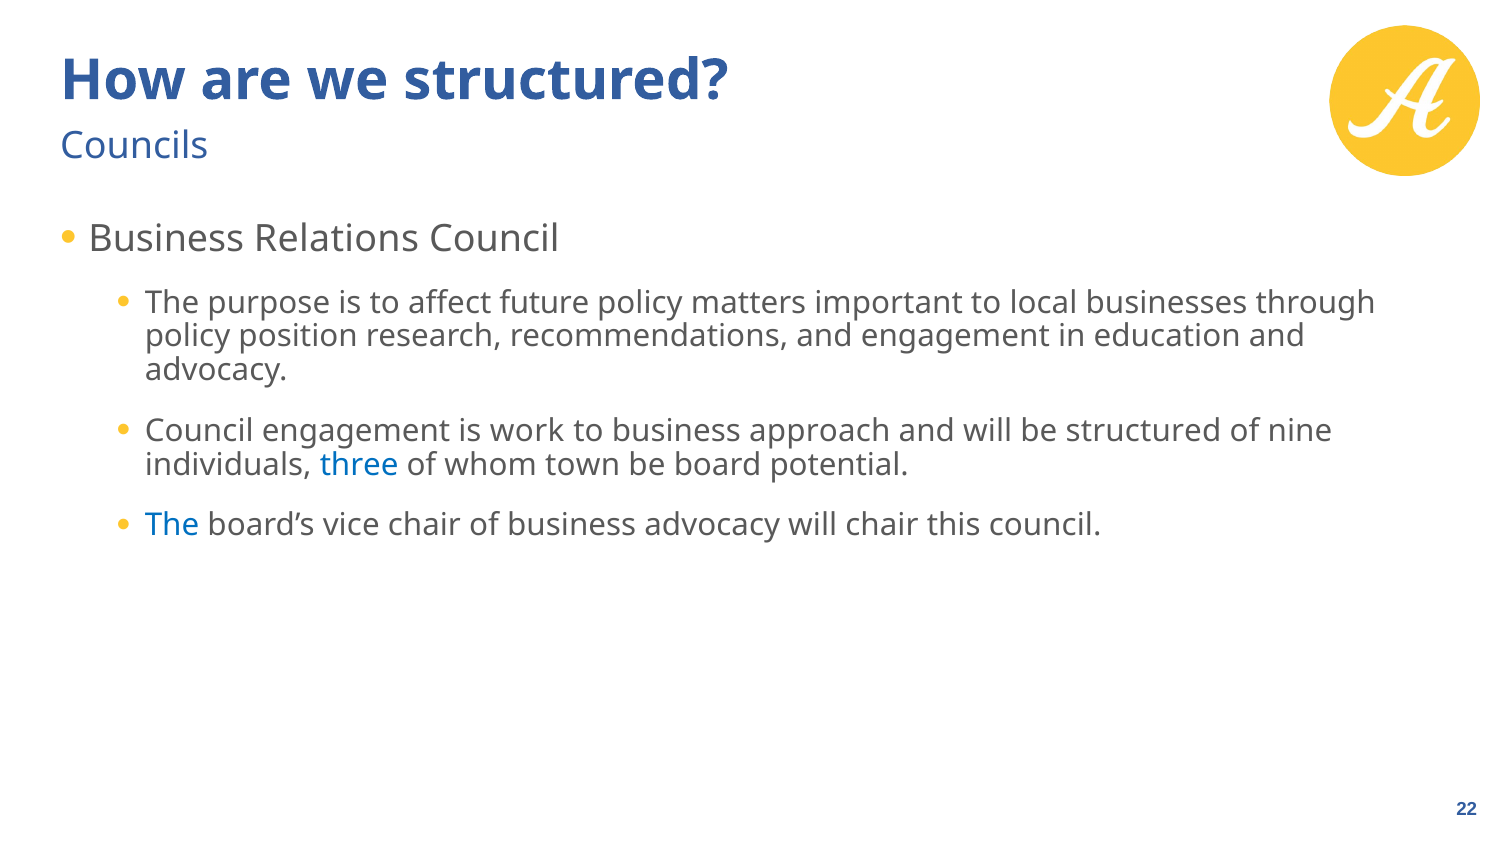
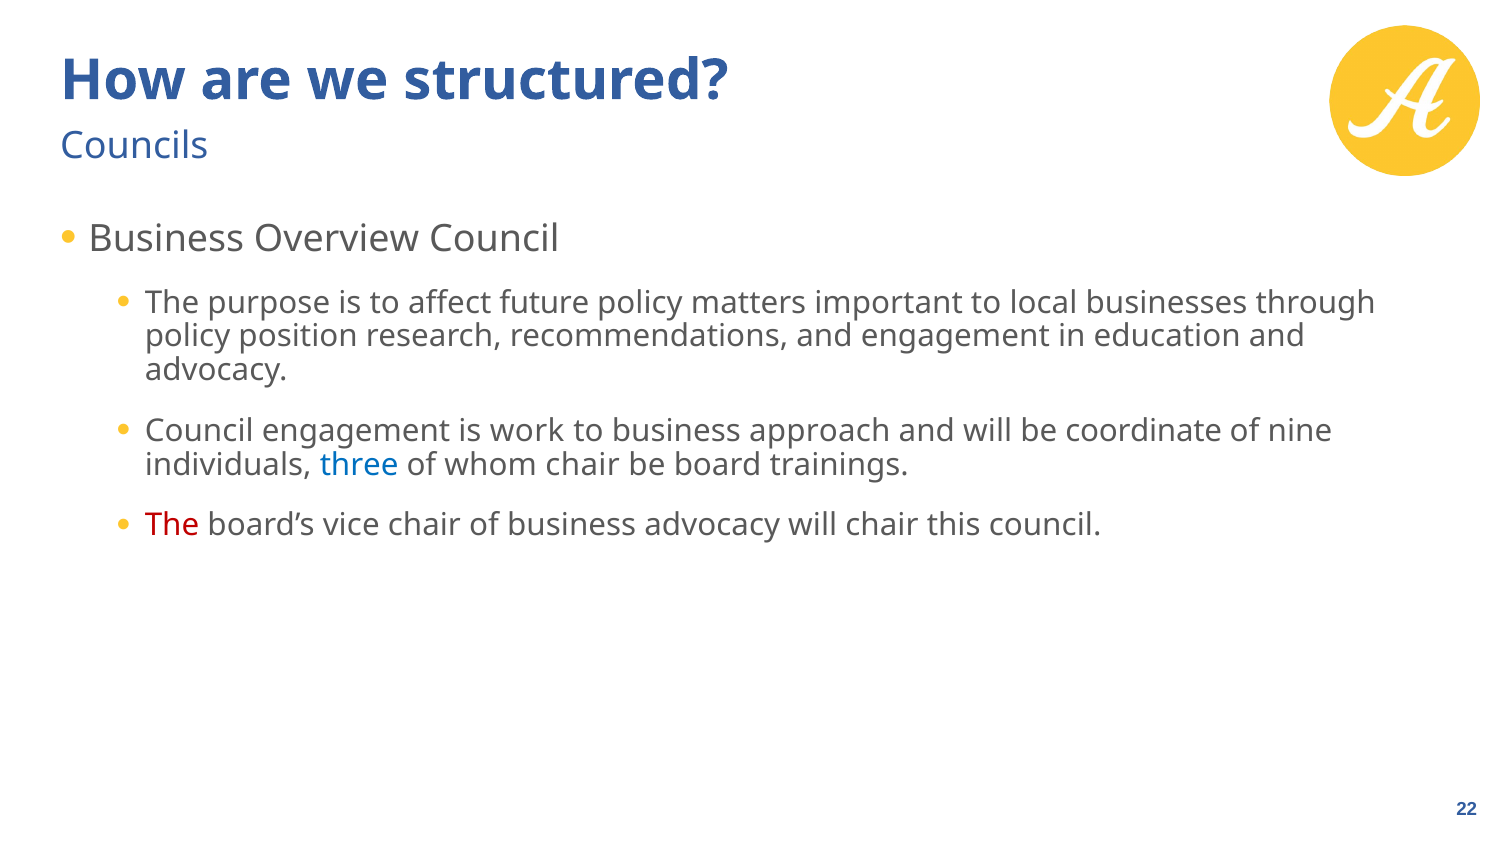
Relations: Relations -> Overview (337, 239)
be structured: structured -> coordinate (1144, 431)
whom town: town -> chair (583, 465)
potential: potential -> trainings (839, 465)
The colour: blue -> red (172, 525)
